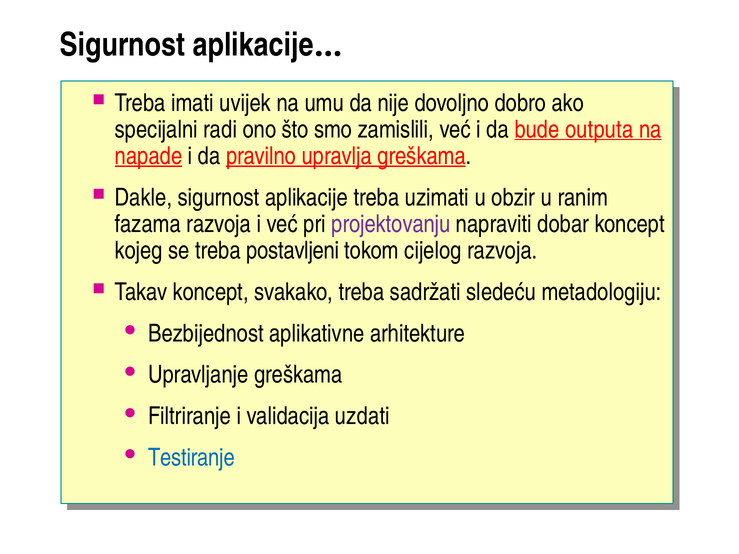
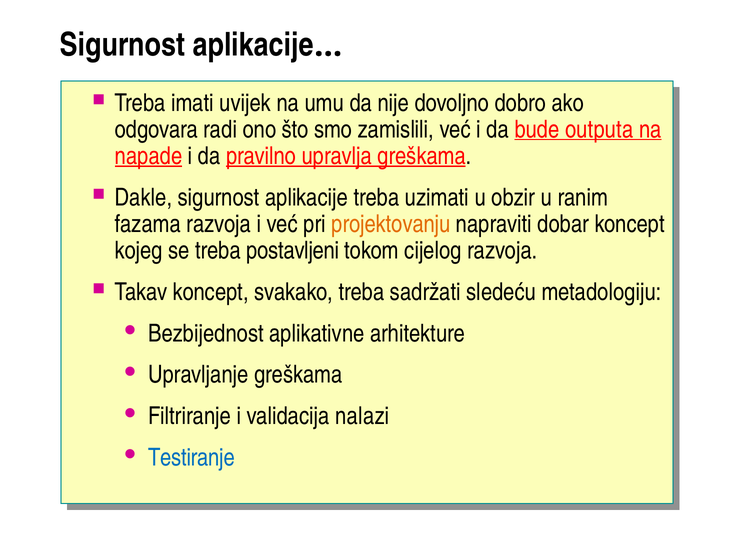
specijalni: specijalni -> odgovara (156, 130)
projektovanju colour: purple -> orange (391, 224)
uzdati: uzdati -> nalazi (362, 416)
